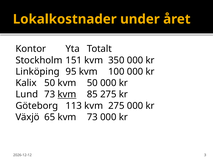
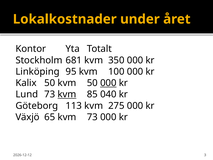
151: 151 -> 681 (74, 60)
000 underline: none -> present (108, 83)
85 275: 275 -> 040 (108, 94)
